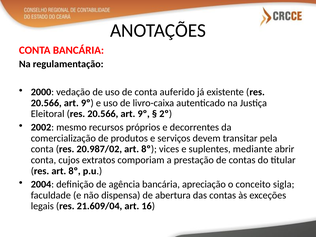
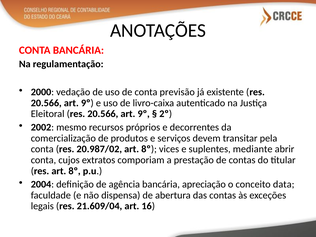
auferido: auferido -> previsão (177, 92)
sigla: sigla -> data (284, 184)
